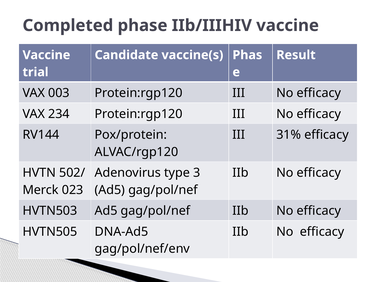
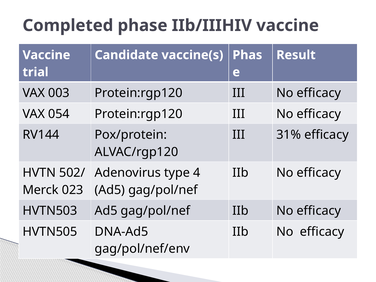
234: 234 -> 054 (59, 114)
3: 3 -> 4 (197, 173)
